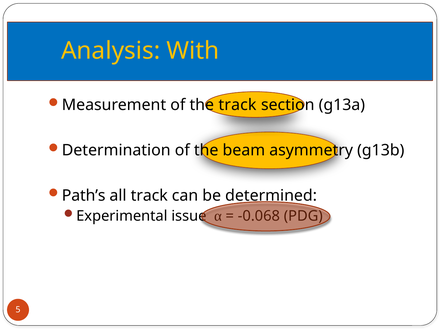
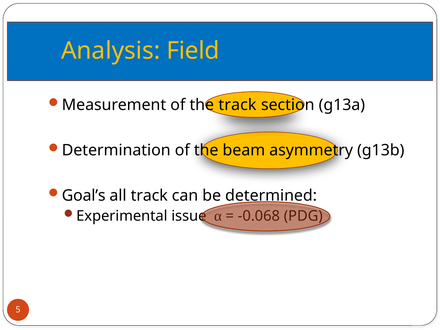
With: With -> Field (193, 51)
Path’s: Path’s -> Goal’s (84, 196)
